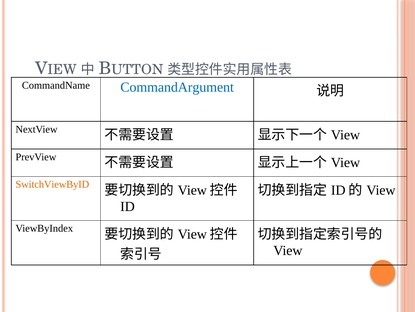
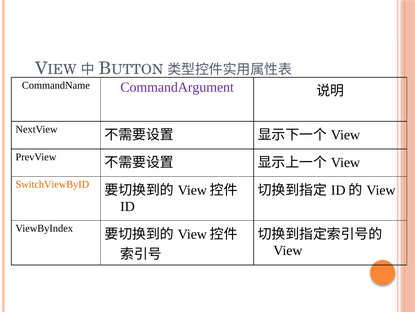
CommandArgument colour: blue -> purple (177, 87)
